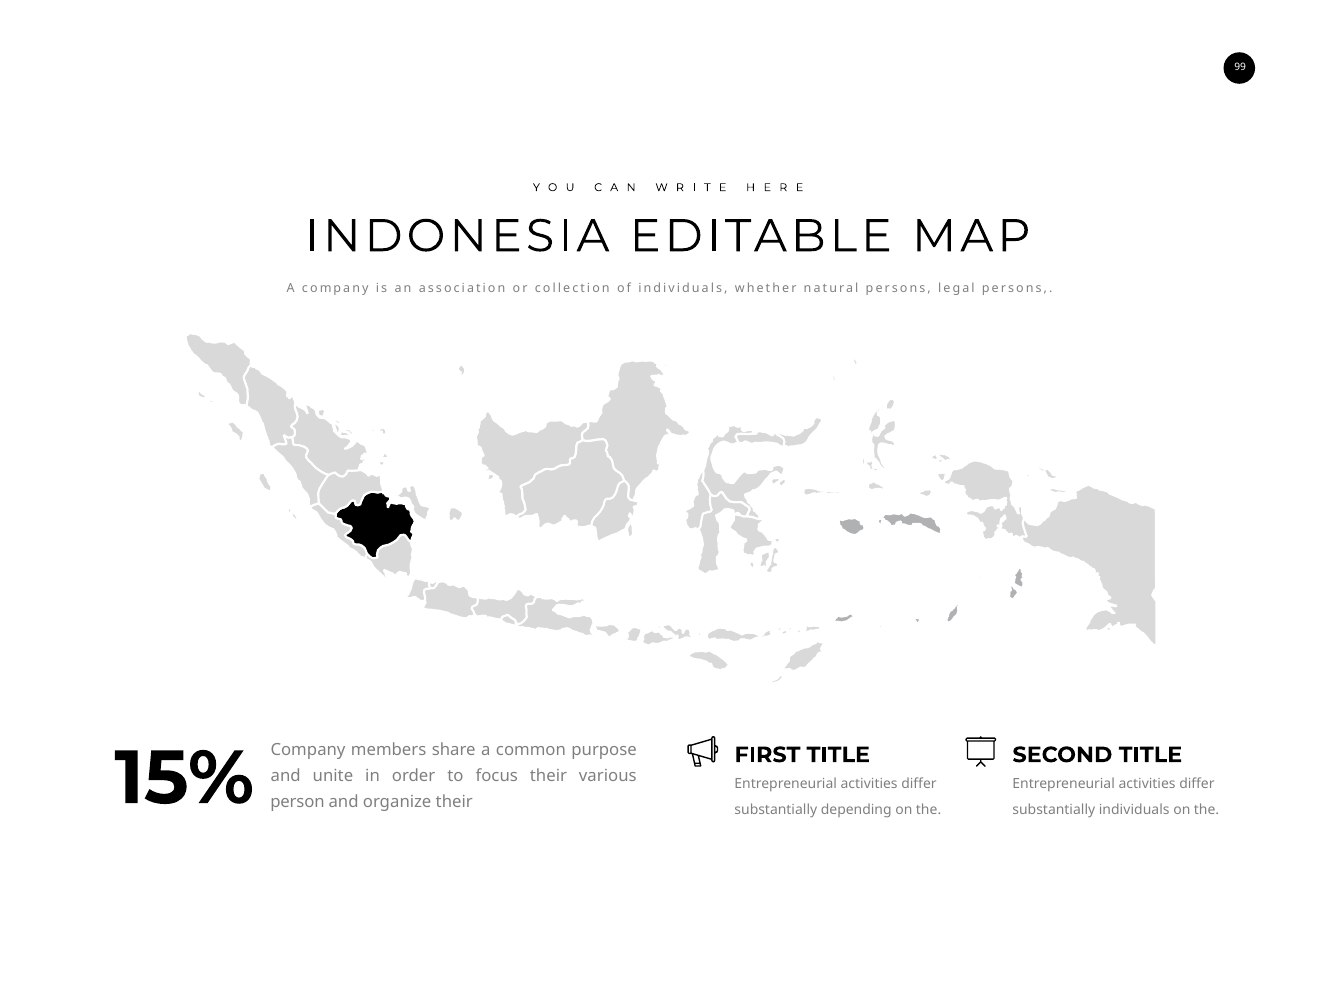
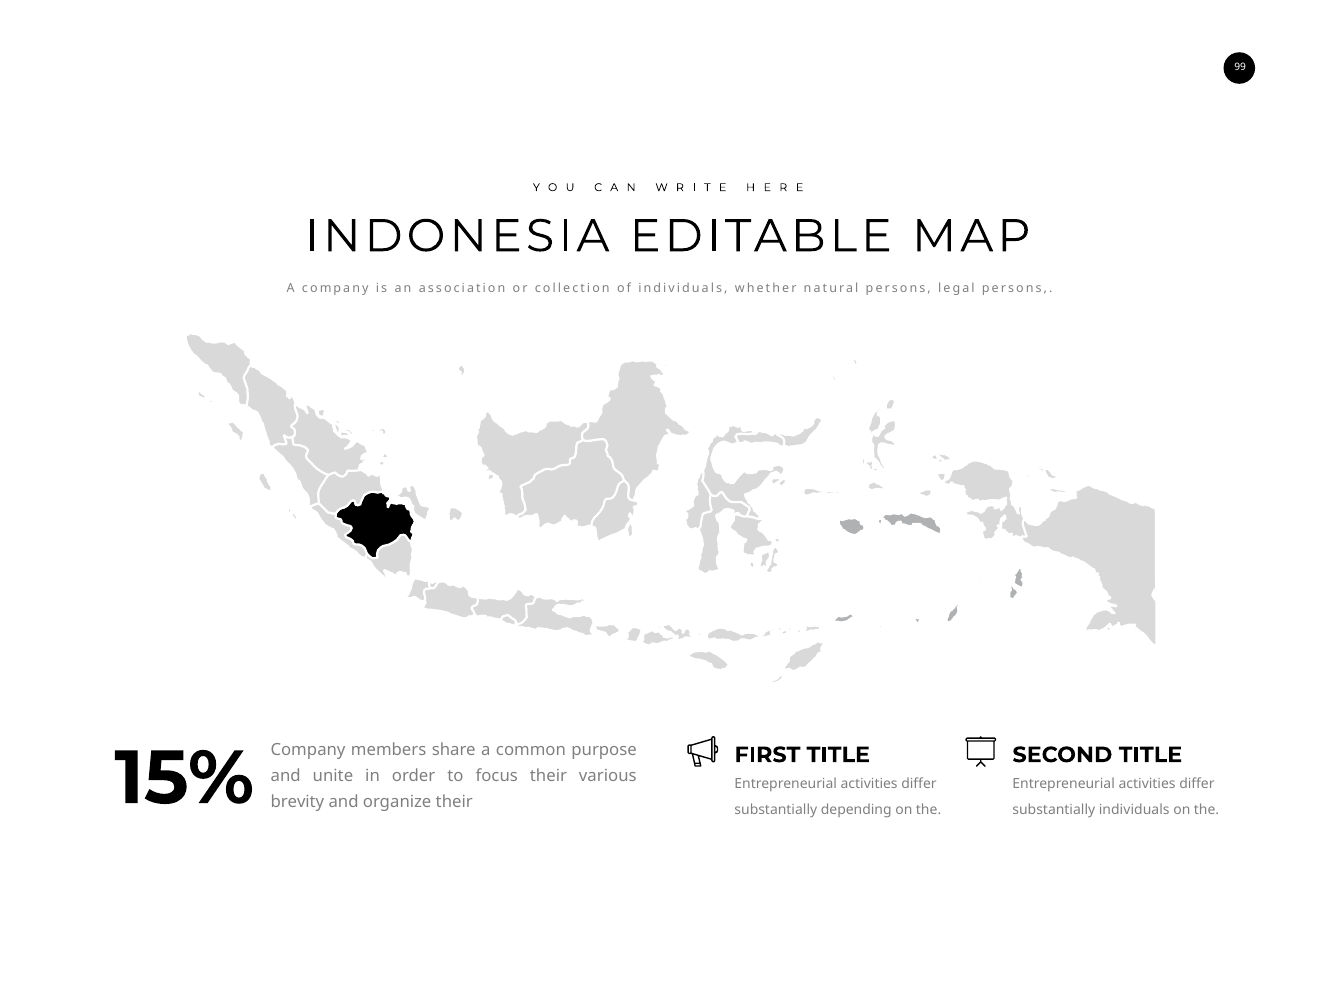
person: person -> brevity (297, 802)
